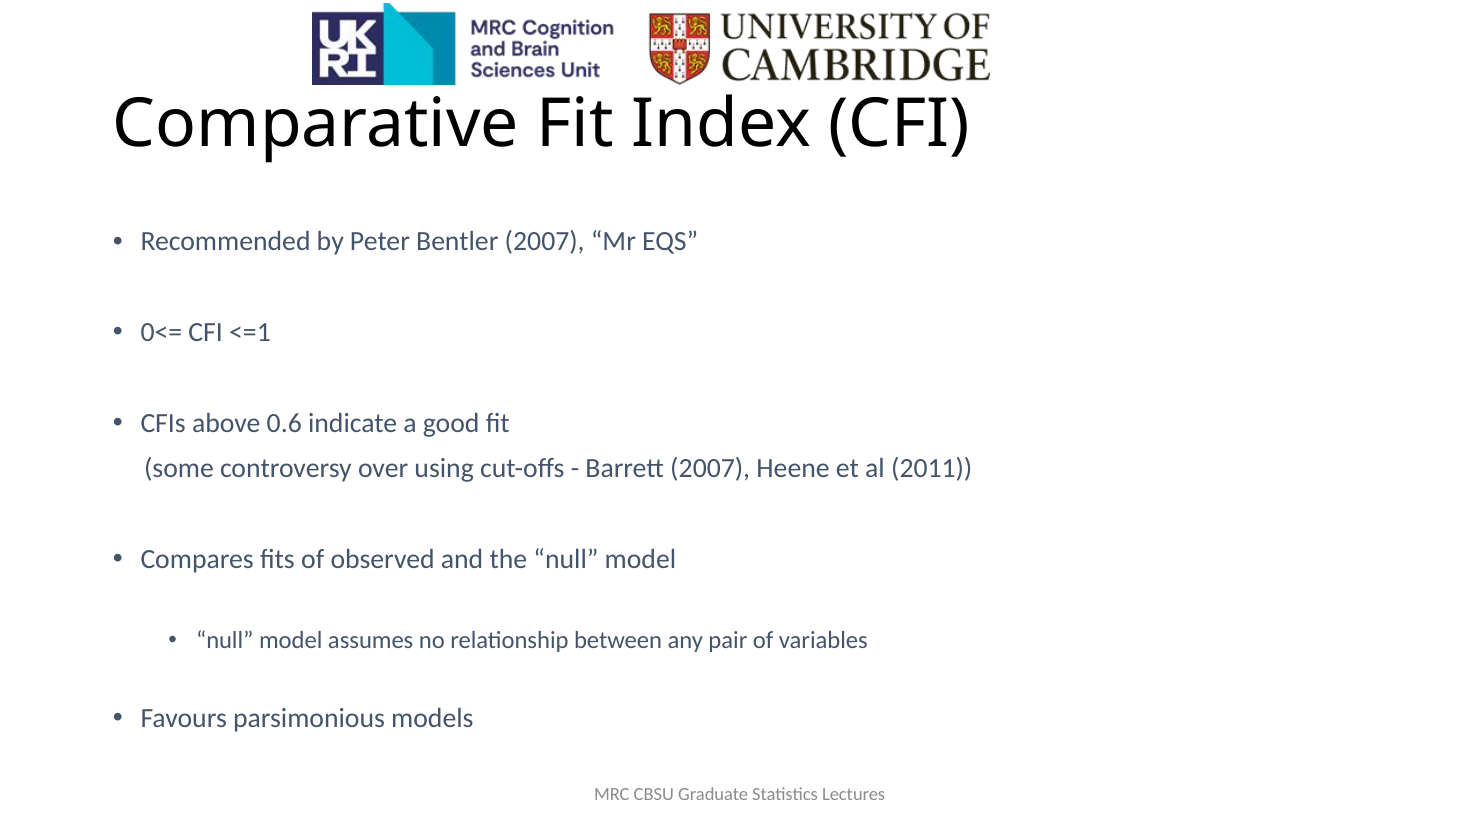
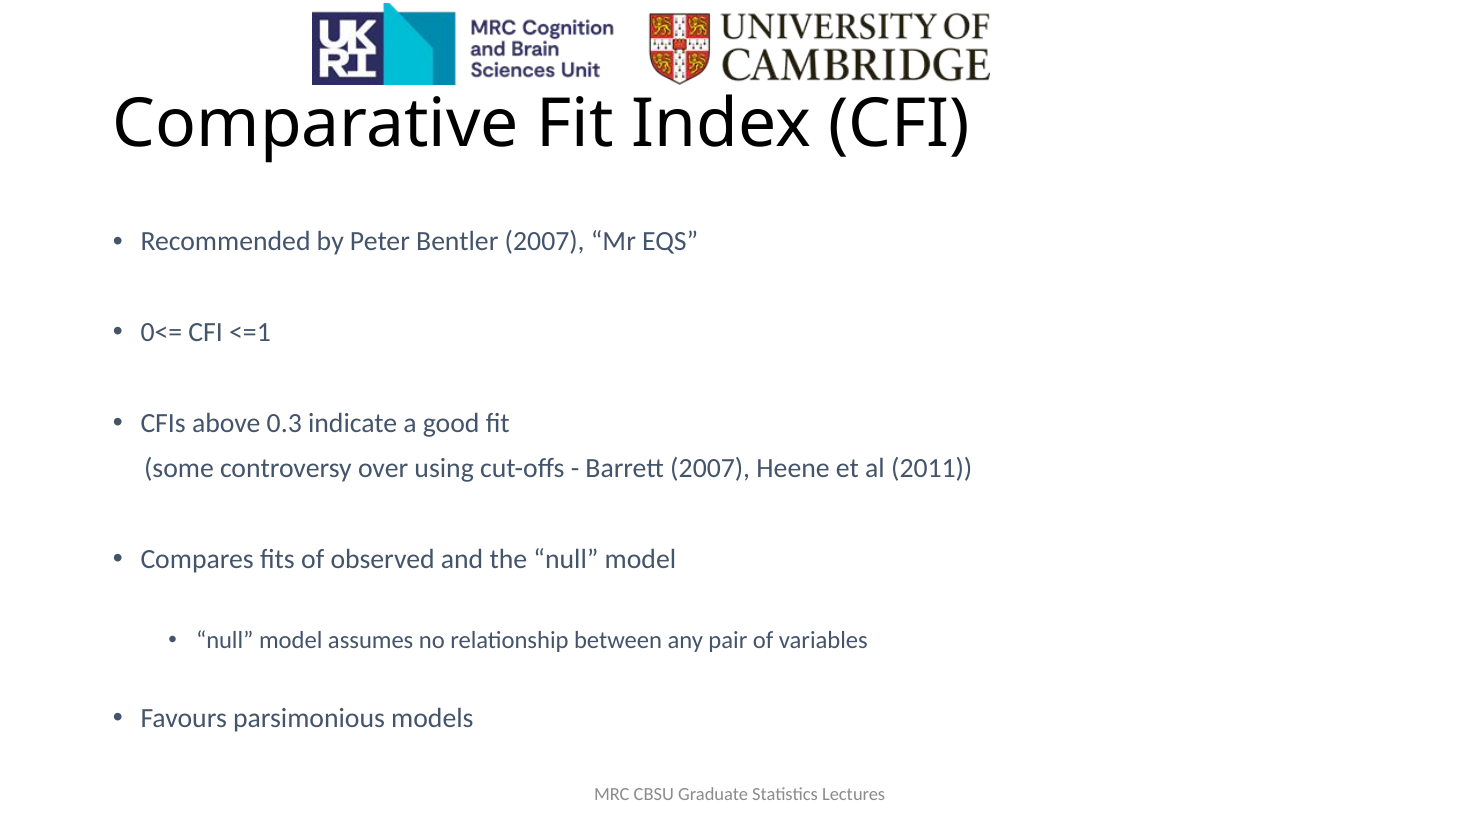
0.6: 0.6 -> 0.3 (284, 424)
